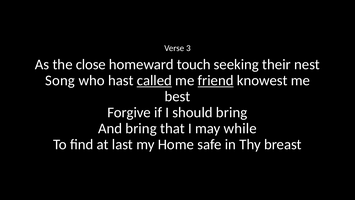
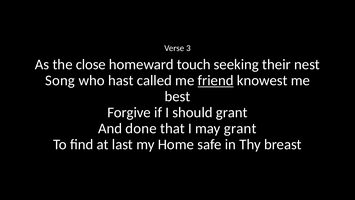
called underline: present -> none (154, 80)
should bring: bring -> grant (232, 112)
And bring: bring -> done (141, 128)
may while: while -> grant (240, 128)
